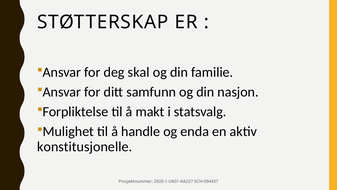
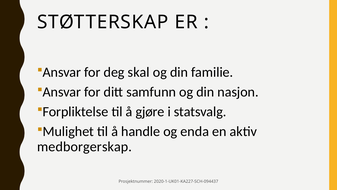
makt: makt -> gjøre (150, 111)
konstitusjonelle: konstitusjonelle -> medborgerskap (85, 146)
